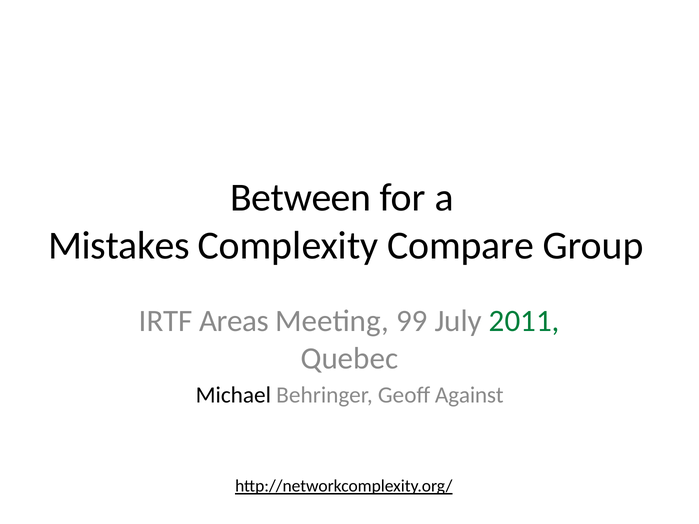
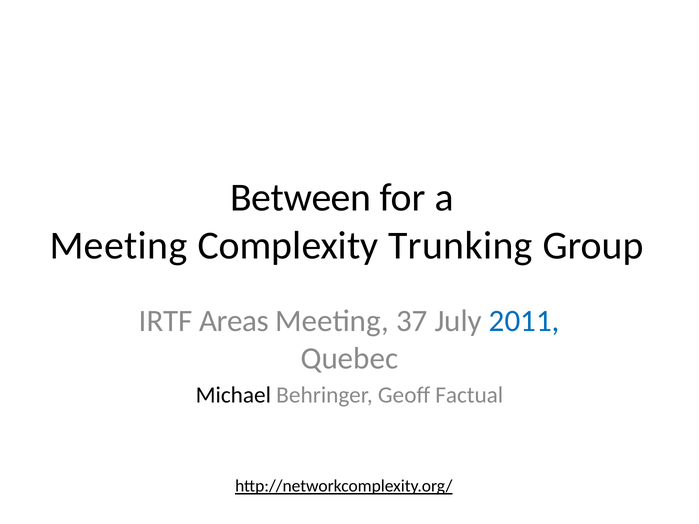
Mistakes: Mistakes -> Meeting (118, 246)
Compare: Compare -> Trunking (460, 246)
99: 99 -> 37 (412, 321)
2011 colour: green -> blue (524, 321)
Against: Against -> Factual (469, 395)
